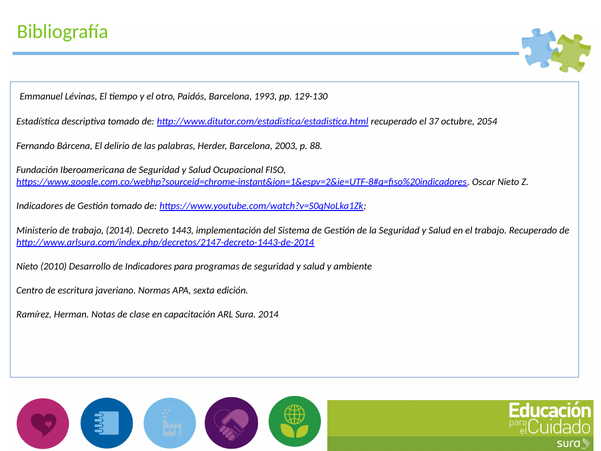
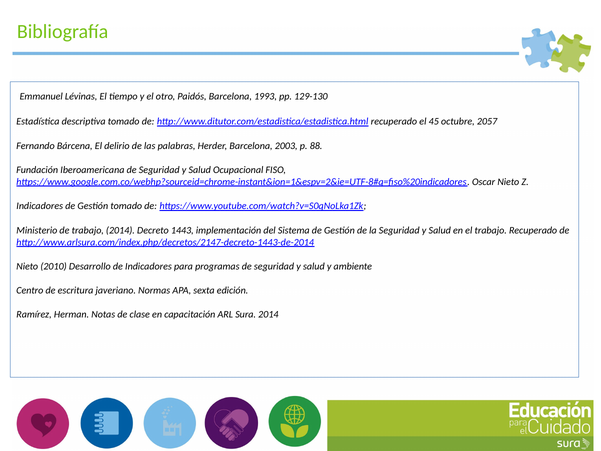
37: 37 -> 45 (434, 121)
2054: 2054 -> 2057 (487, 121)
